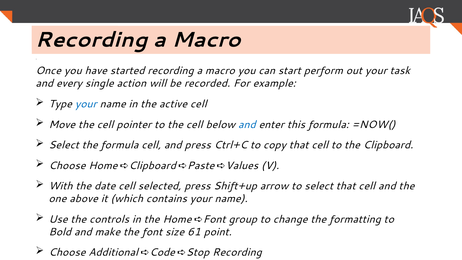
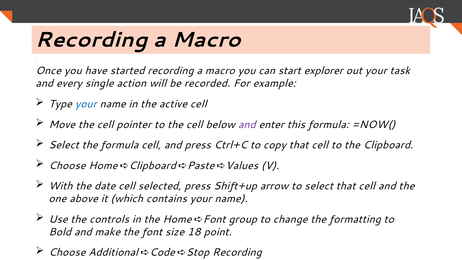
perform: perform -> explorer (323, 71)
and colour: blue -> purple (247, 124)
61: 61 -> 18 (194, 232)
